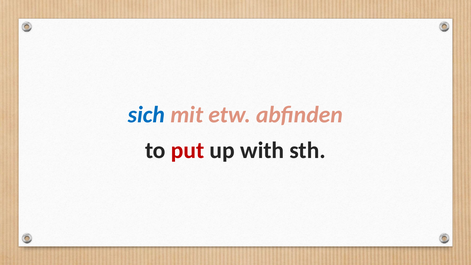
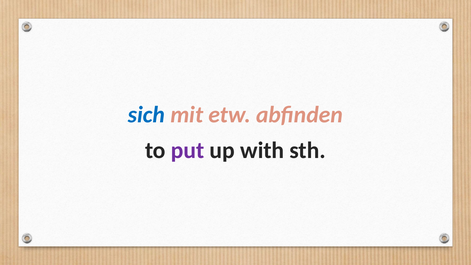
put colour: red -> purple (188, 151)
